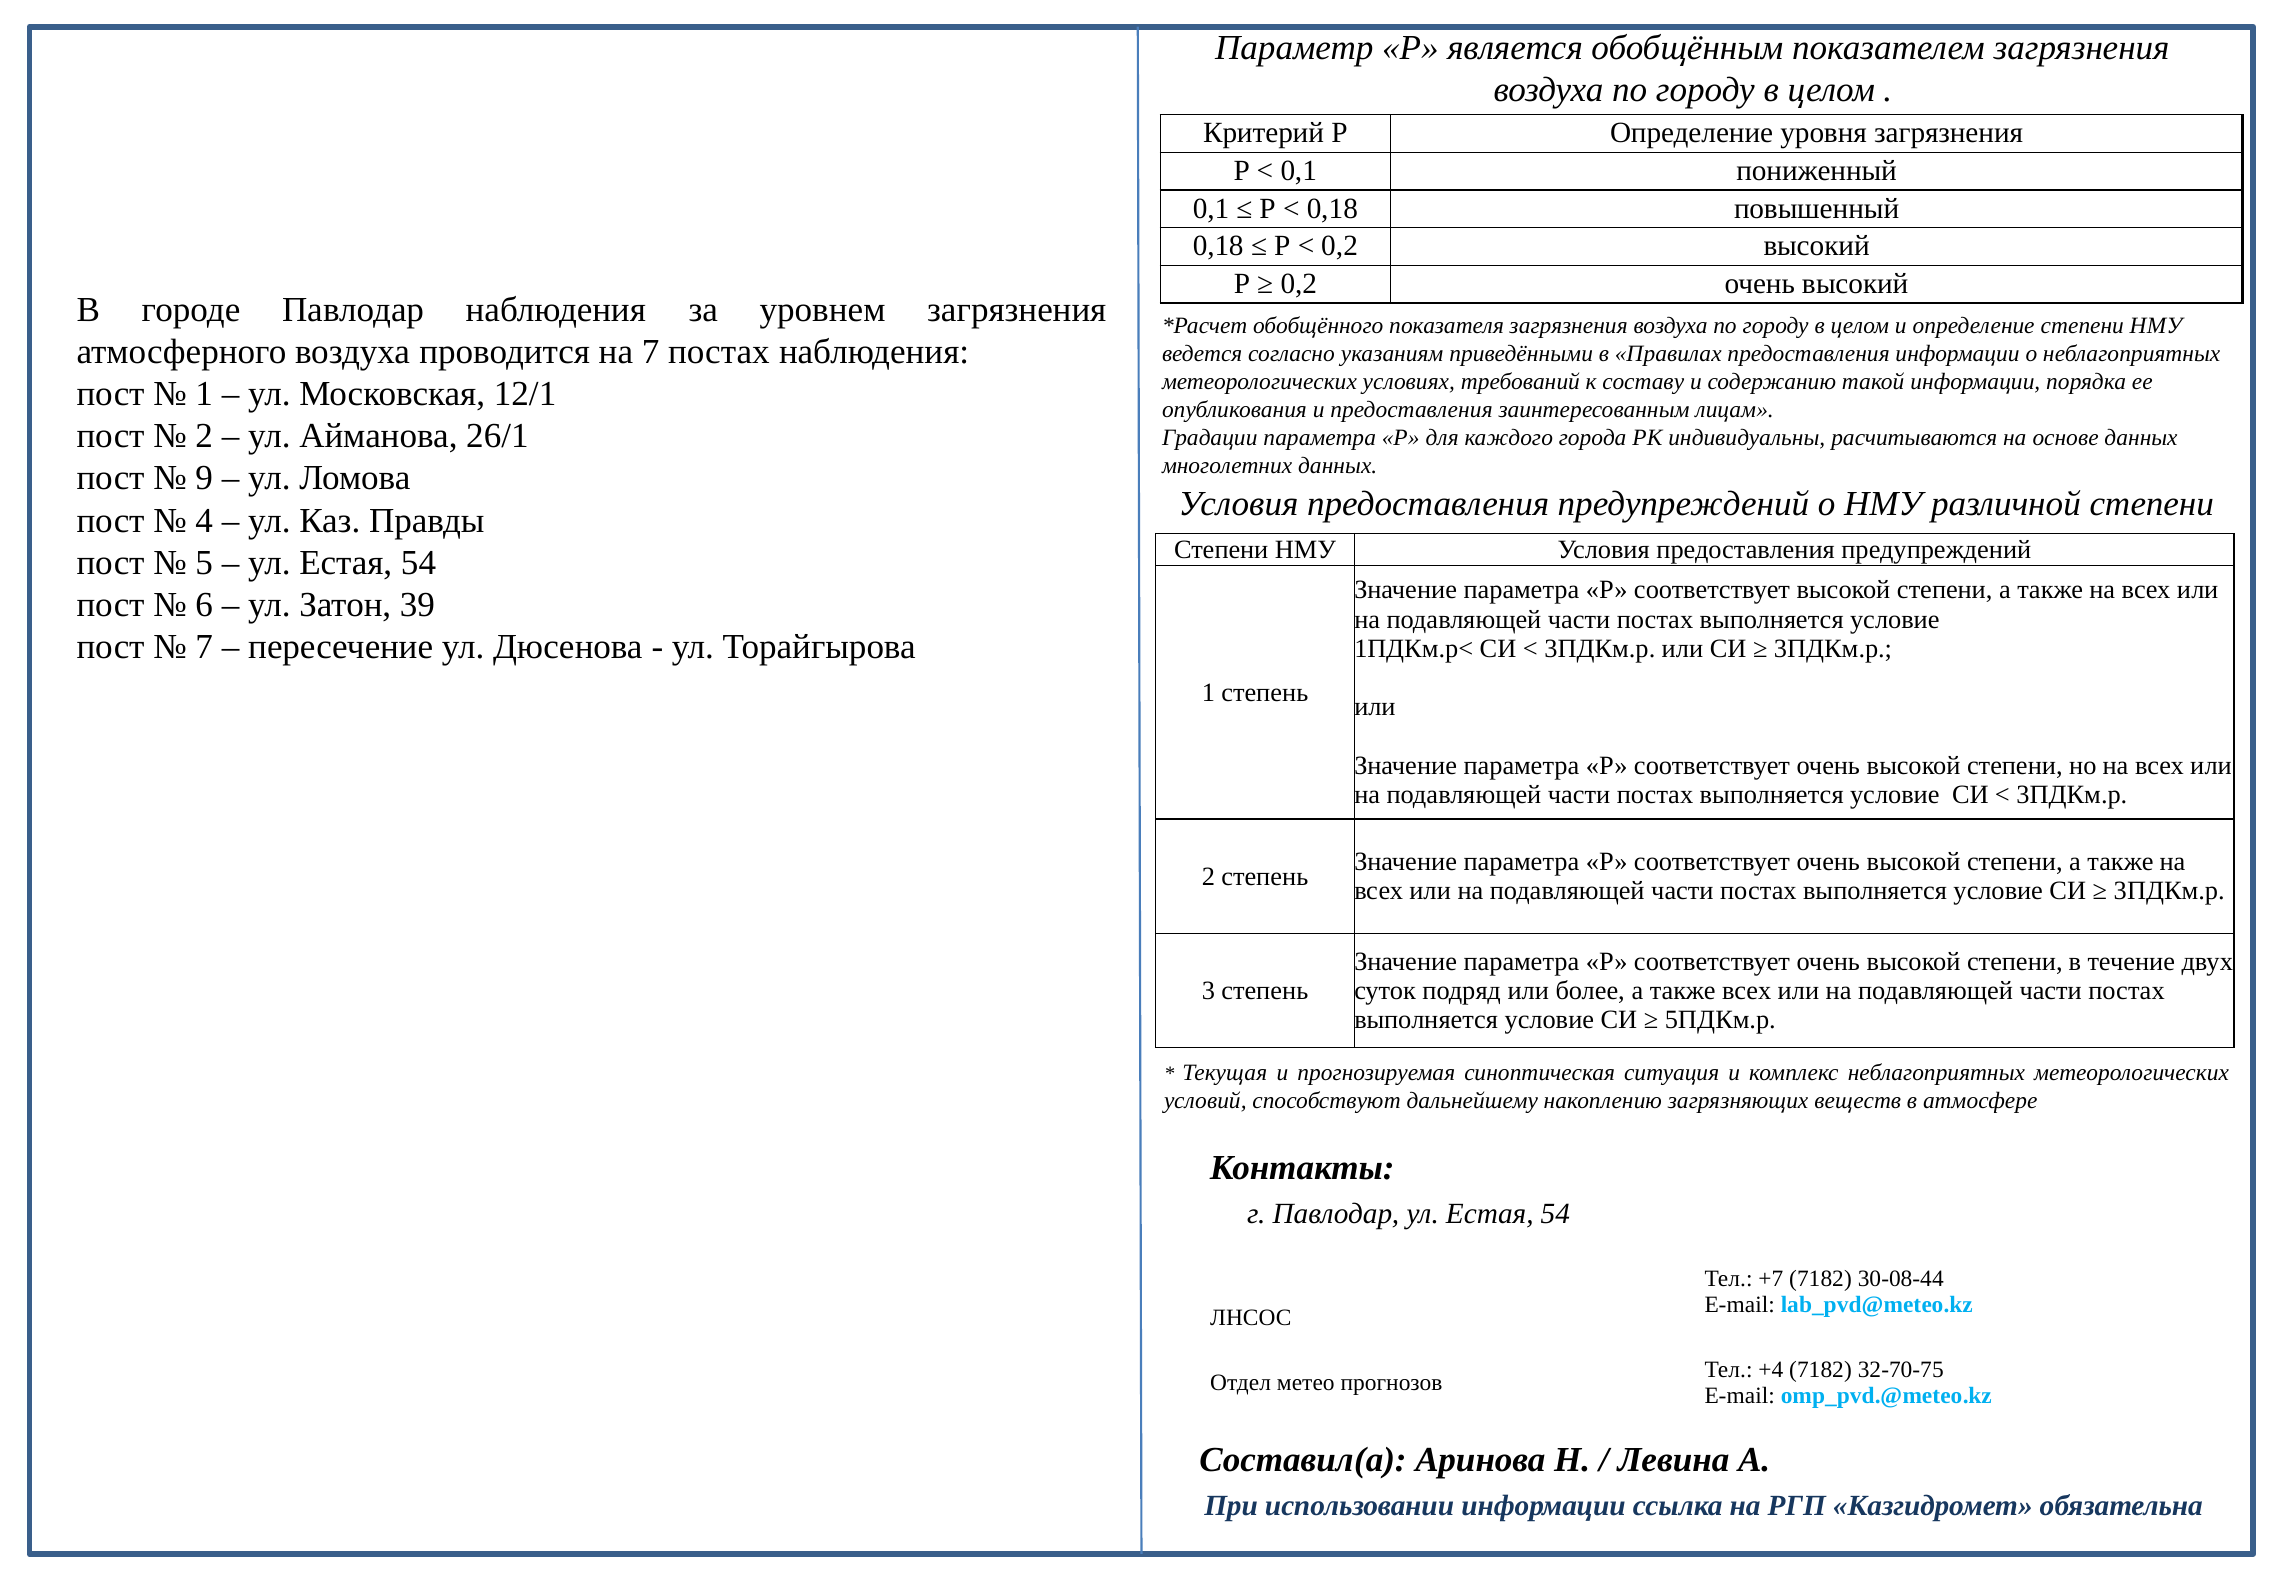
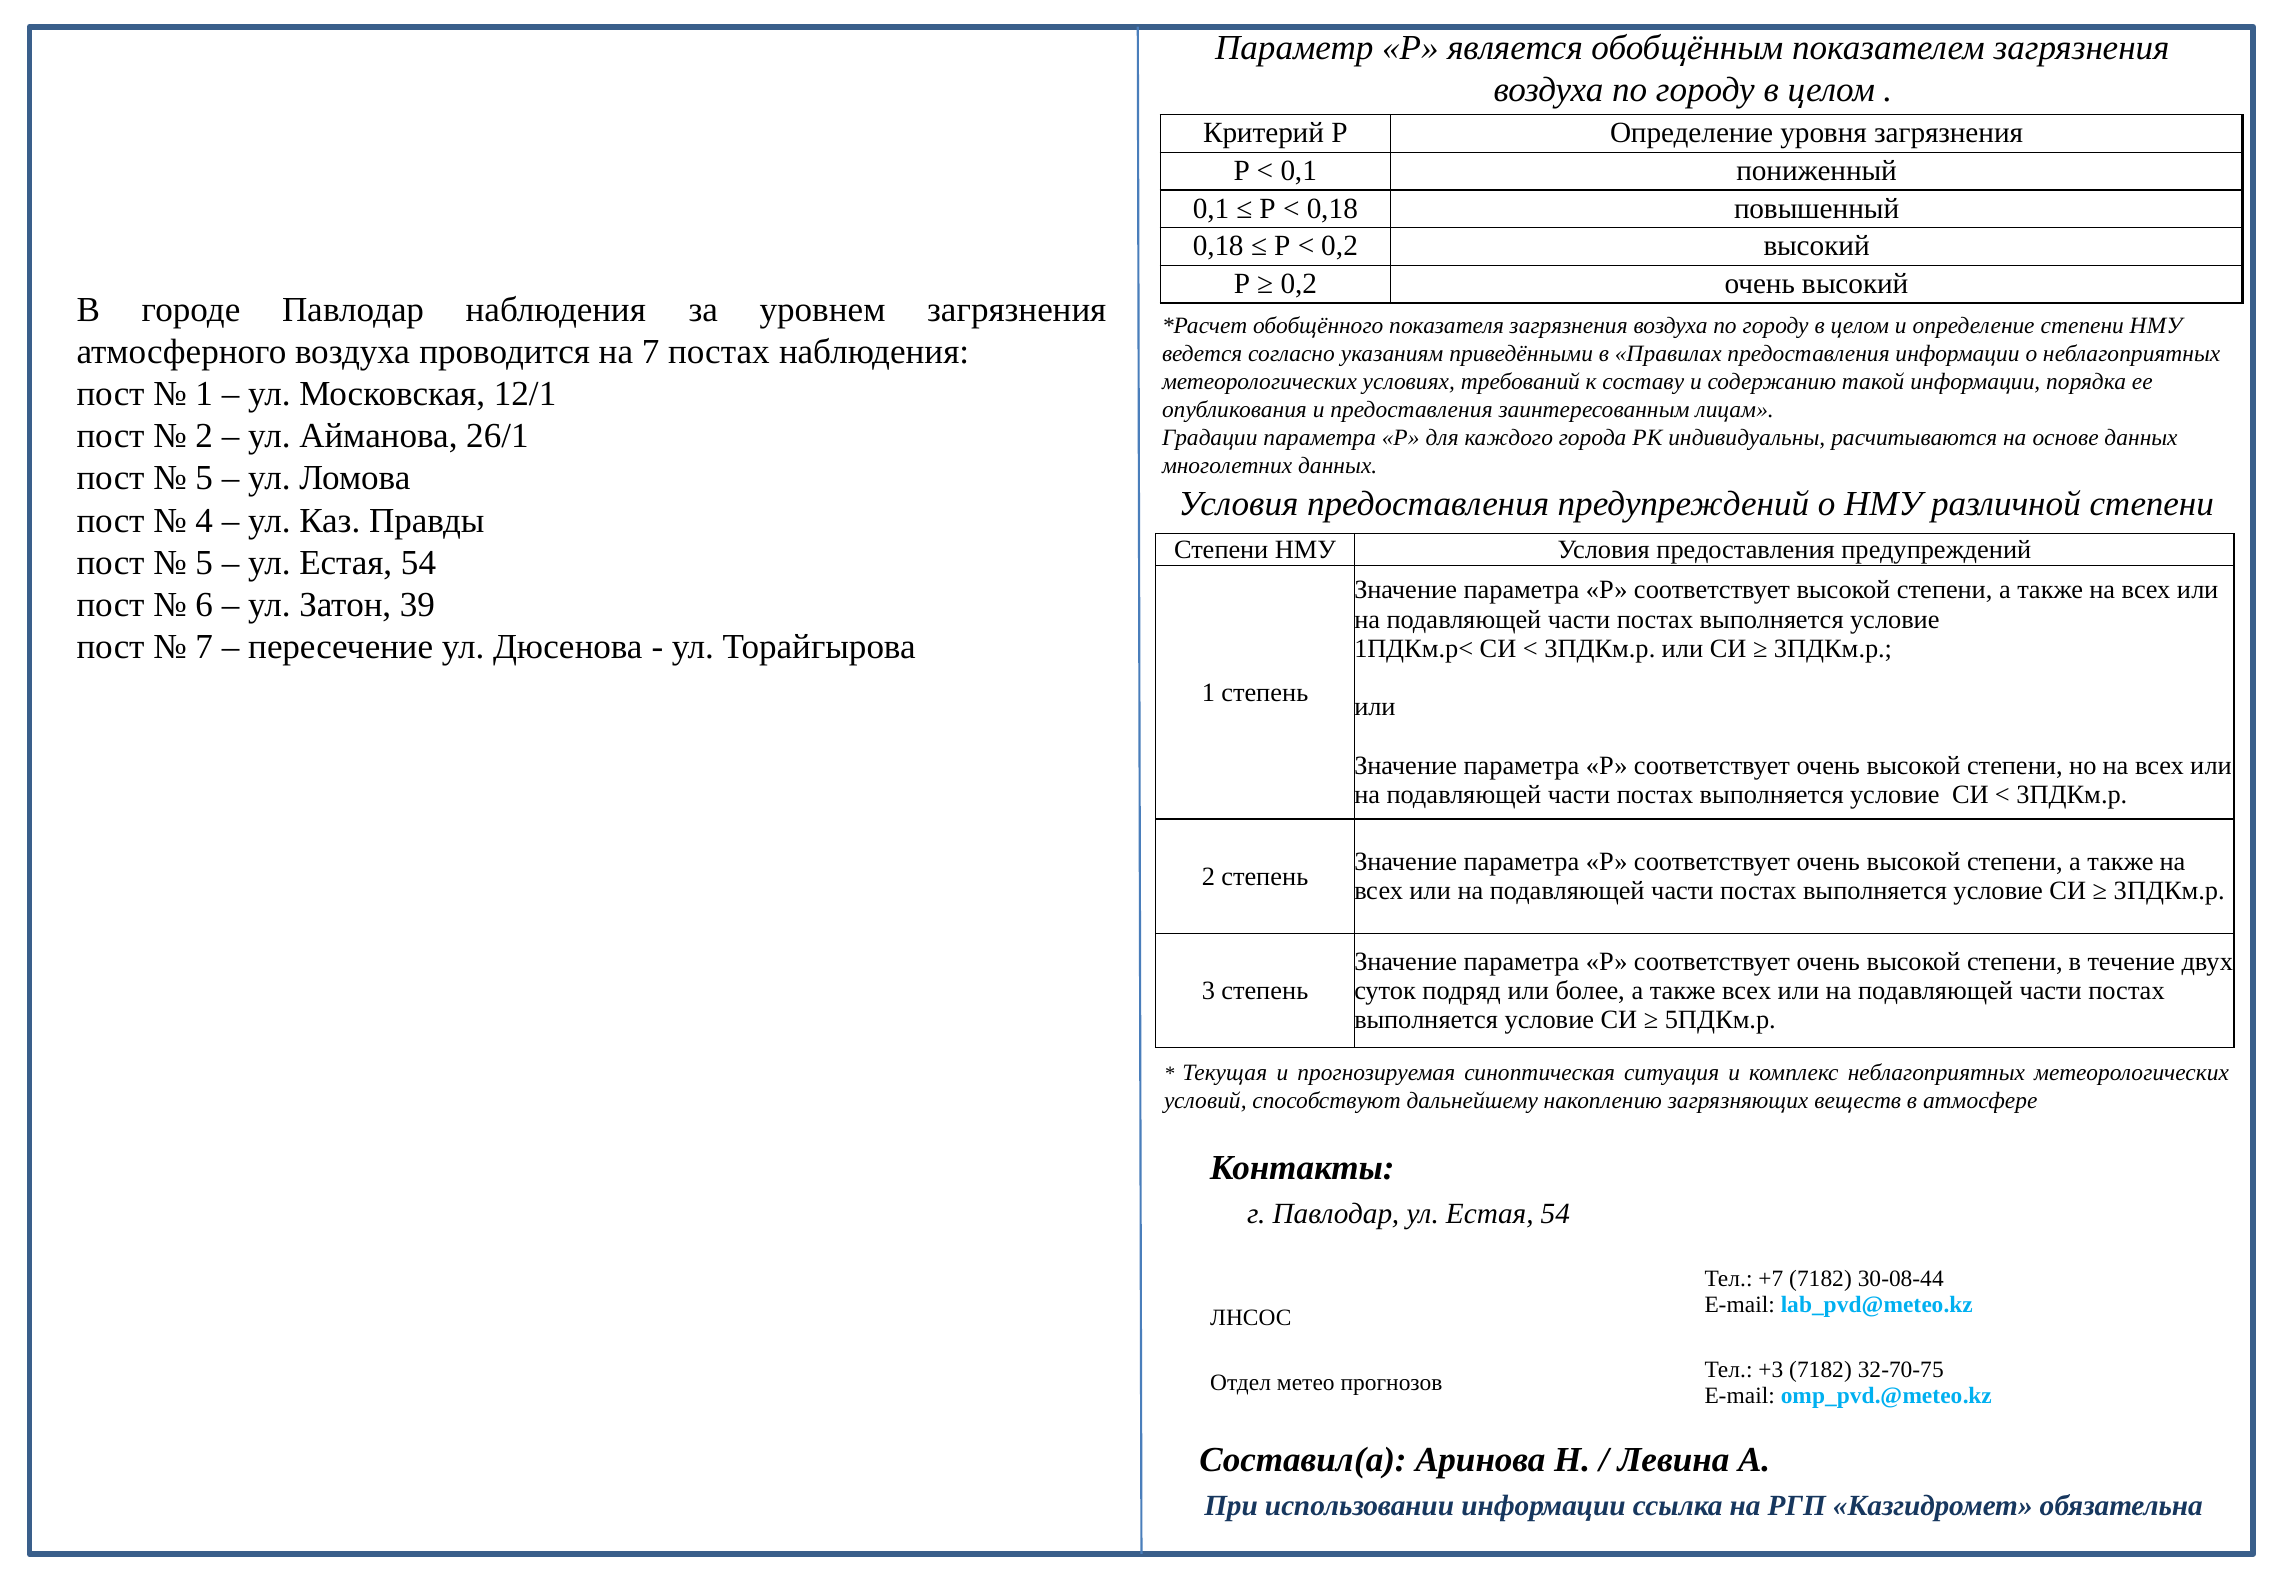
9: 9 -> 5 (204, 478)
+4: +4 -> +3 (1771, 1369)
